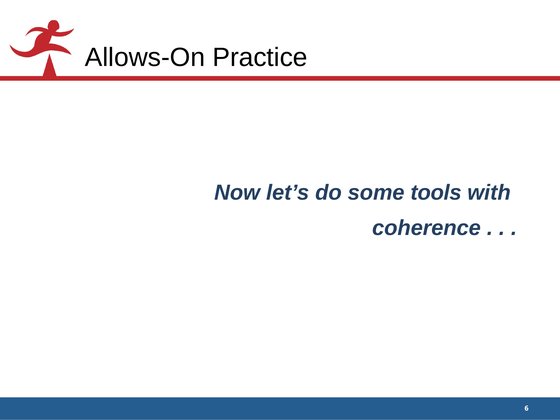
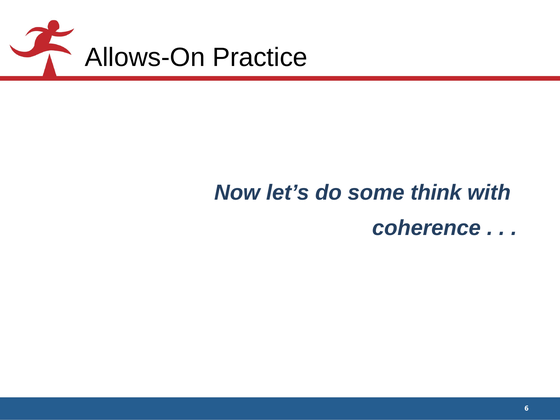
tools: tools -> think (436, 193)
